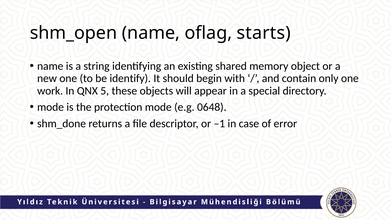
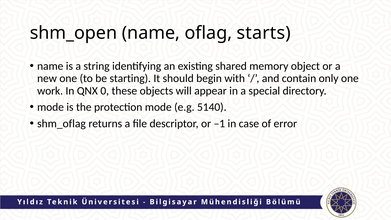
identify: identify -> starting (130, 78)
5: 5 -> 0 (105, 91)
0648: 0648 -> 5140 (212, 107)
shm_done: shm_done -> shm_oflag (61, 124)
